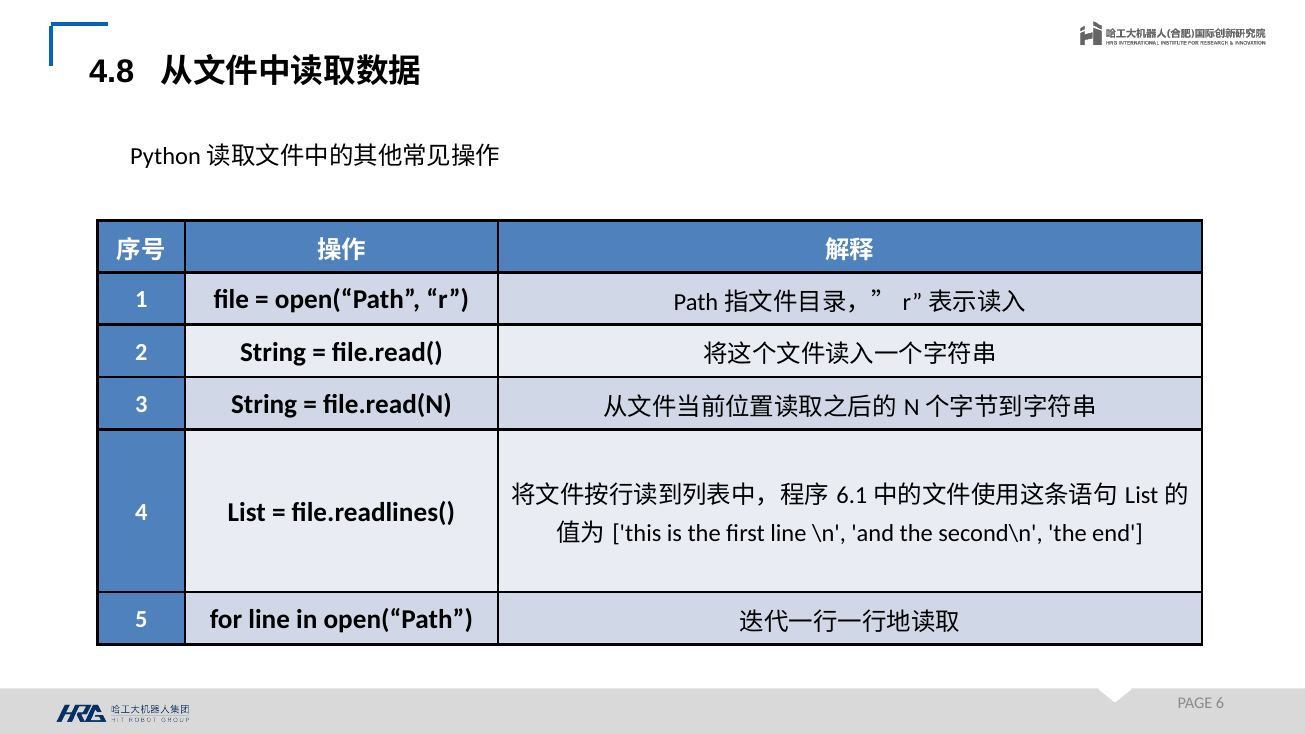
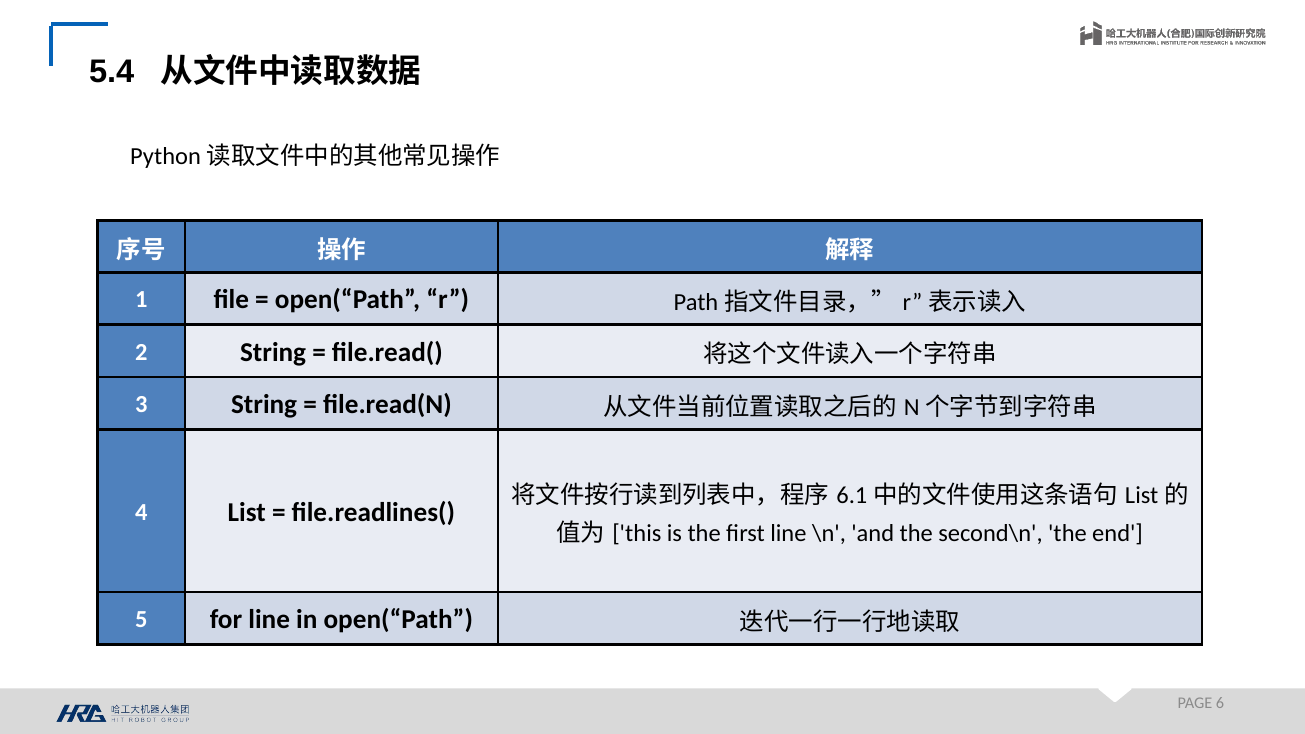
4.8: 4.8 -> 5.4 (112, 72)
